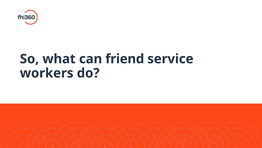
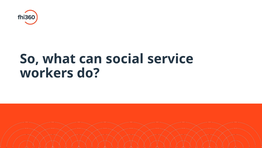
friend: friend -> social (125, 59)
